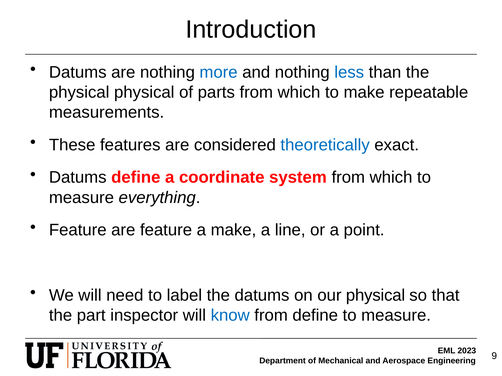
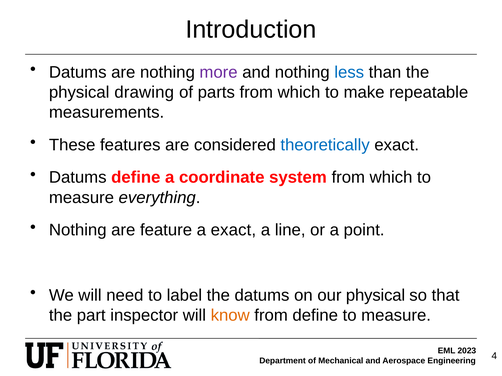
more colour: blue -> purple (219, 72)
physical physical: physical -> drawing (144, 92)
Feature: Feature -> Nothing (78, 230)
a make: make -> exact (233, 230)
know colour: blue -> orange (230, 316)
9: 9 -> 4 (494, 356)
